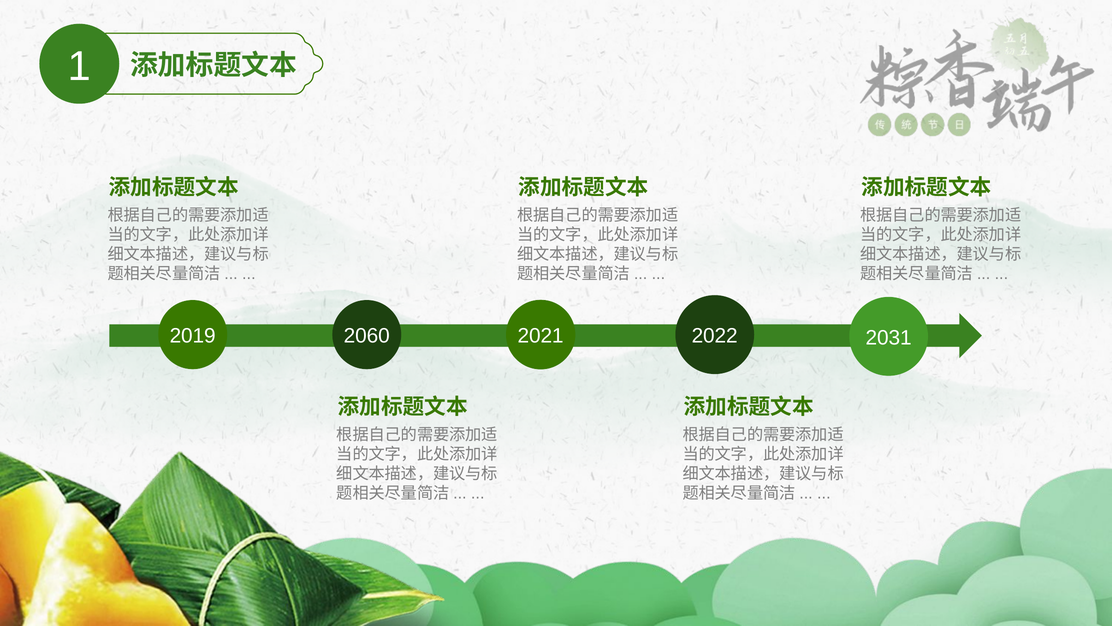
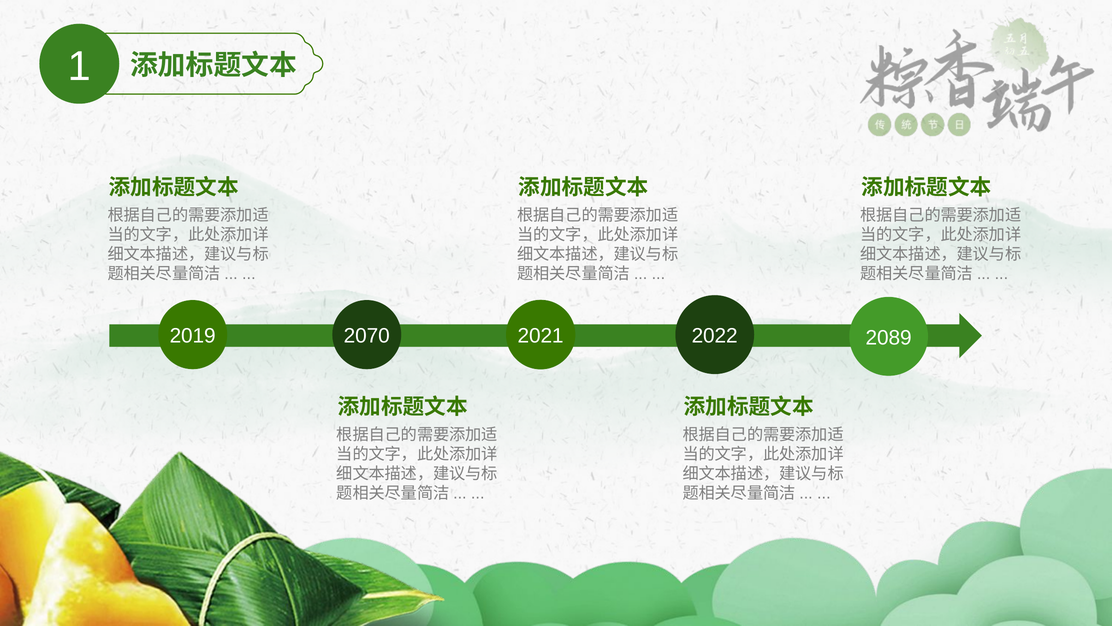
2060: 2060 -> 2070 (367, 336)
2031: 2031 -> 2089 (889, 338)
